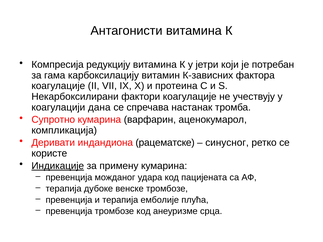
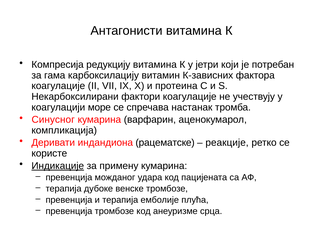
дана: дана -> море (99, 107)
Супротно: Супротно -> Синусног (53, 120)
синусног: синусног -> реакције (227, 143)
